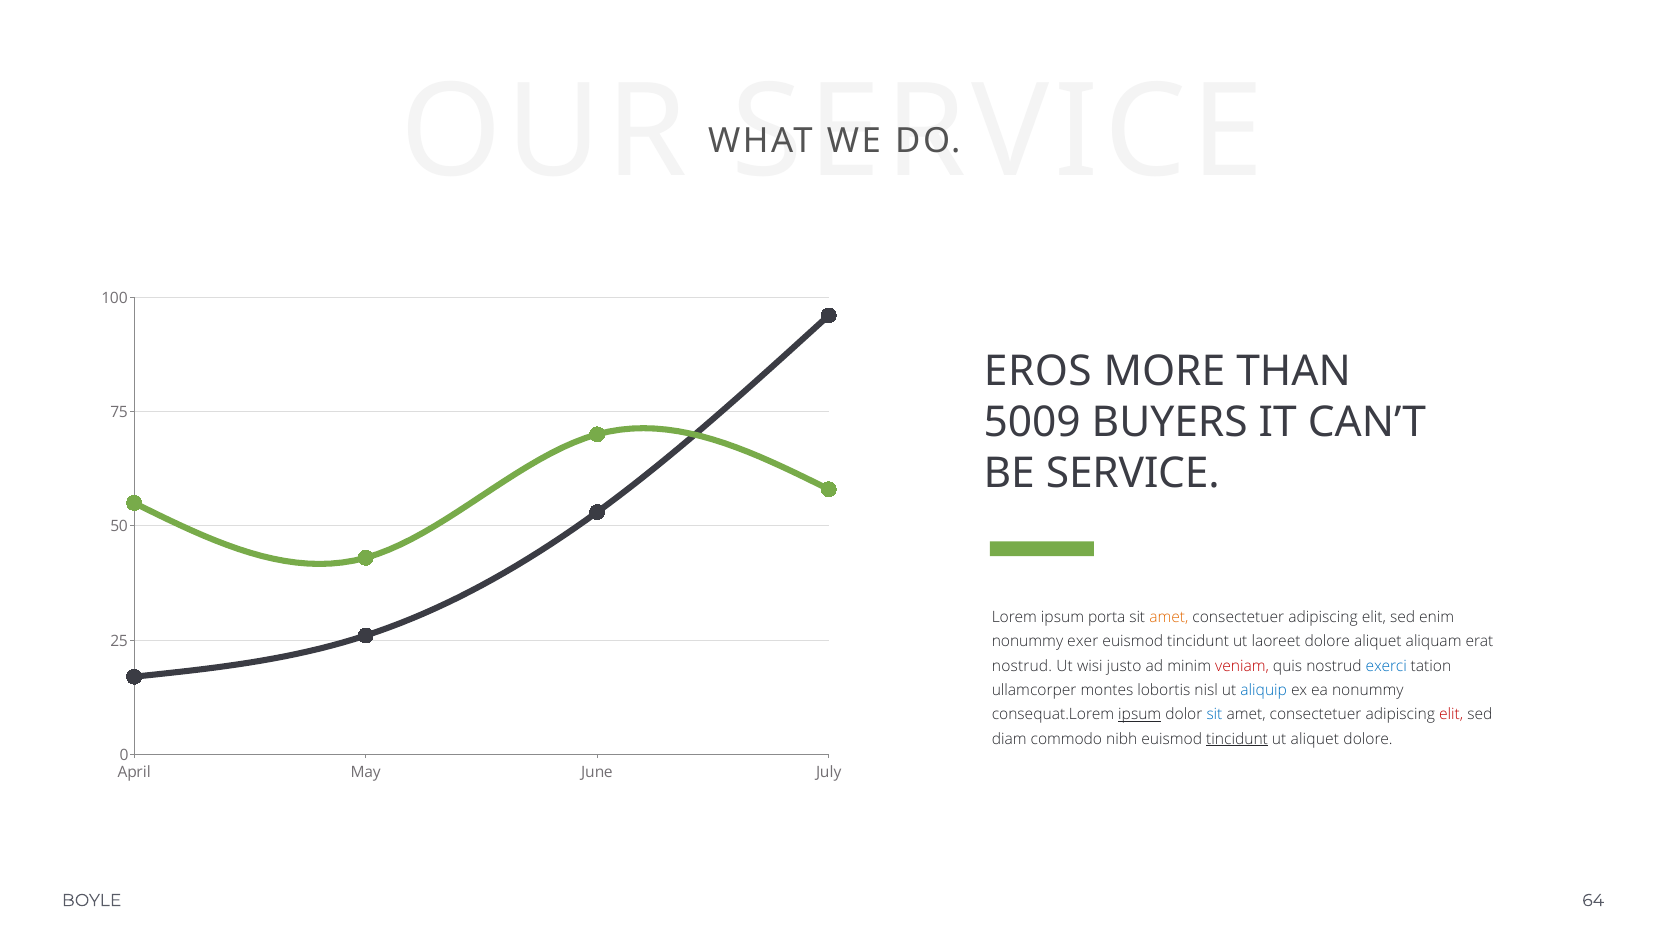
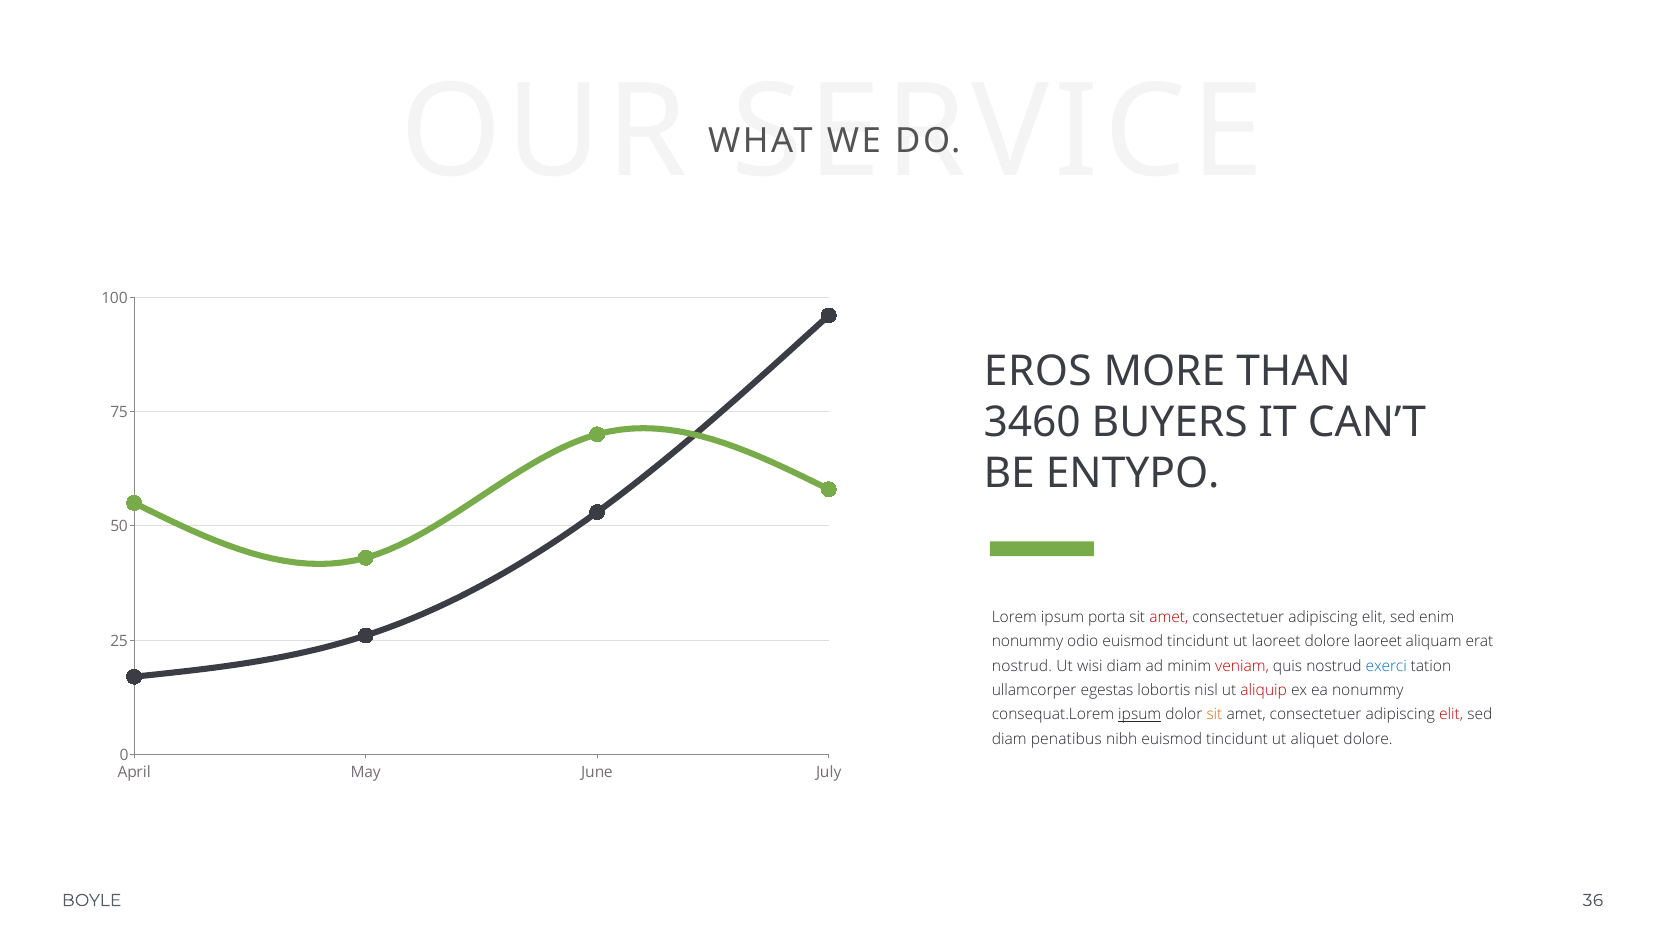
5009: 5009 -> 3460 (1032, 423)
BE SERVICE: SERVICE -> ENTYPO (1133, 474)
amet colour: orange -> red (1169, 618)
exer: exer -> odio (1083, 642)
dolore aliquet: aliquet -> laoreet (1378, 642)
wisi justo: justo -> diam (1124, 666)
montes: montes -> egestas (1107, 691)
aliquip colour: blue -> red (1264, 691)
sit colour: blue -> orange (1214, 715)
commodo: commodo -> penatibus (1066, 739)
tincidunt underline: present -> none (1237, 739)
64: 64 -> 36 (1593, 901)
